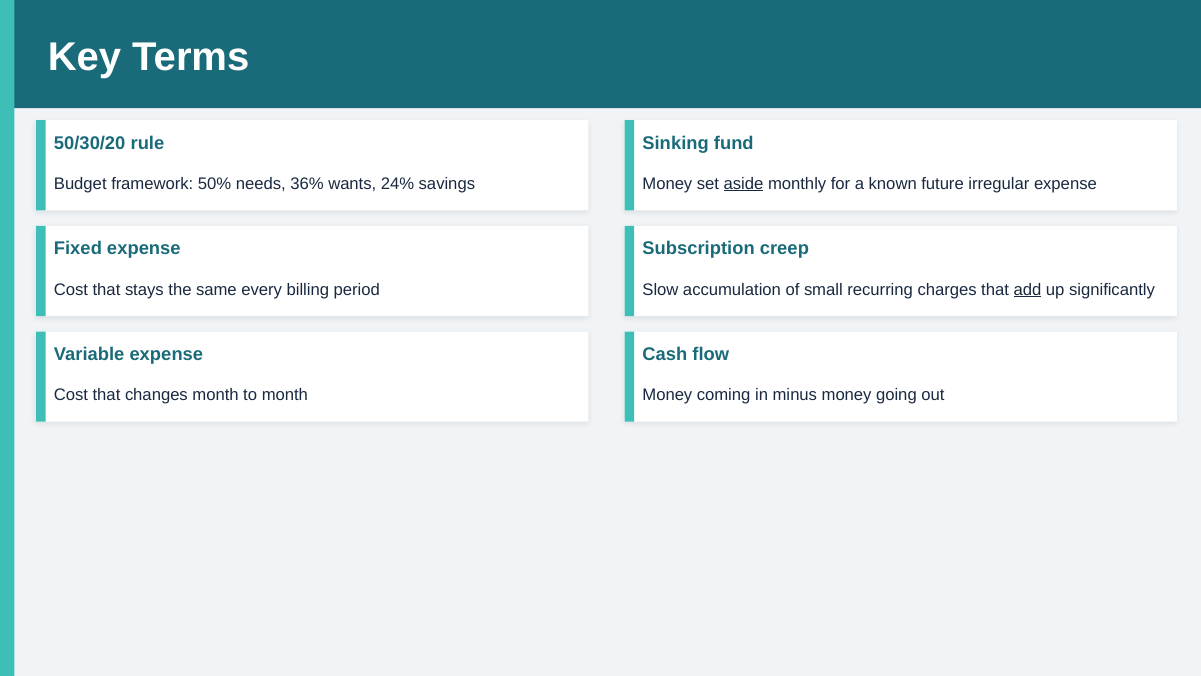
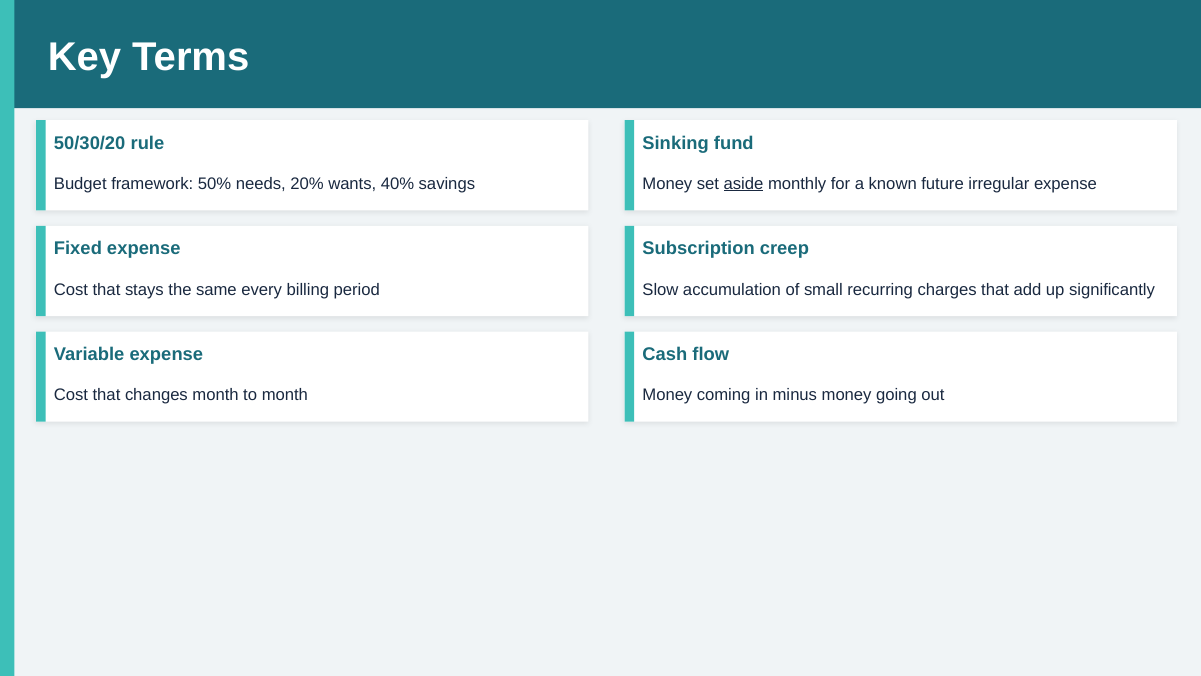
36%: 36% -> 20% (307, 184)
24%: 24% -> 40% (398, 184)
add underline: present -> none (1027, 289)
